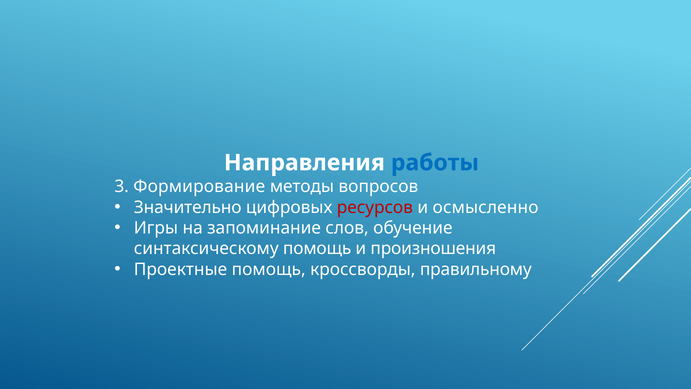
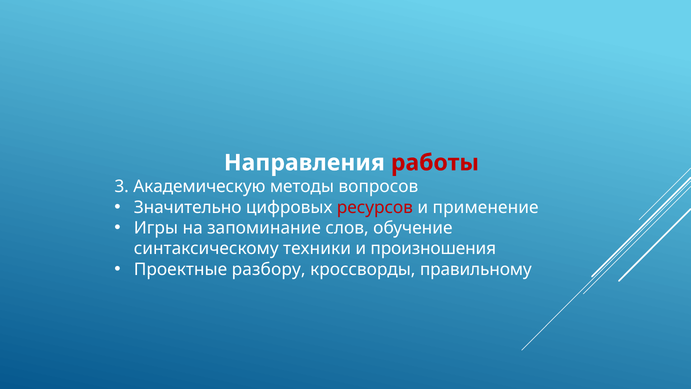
работы colour: blue -> red (435, 163)
Формирование: Формирование -> Академическую (199, 186)
осмысленно: осмысленно -> применение (486, 207)
синтаксическому помощь: помощь -> техники (317, 249)
Проектные помощь: помощь -> разбору (269, 269)
